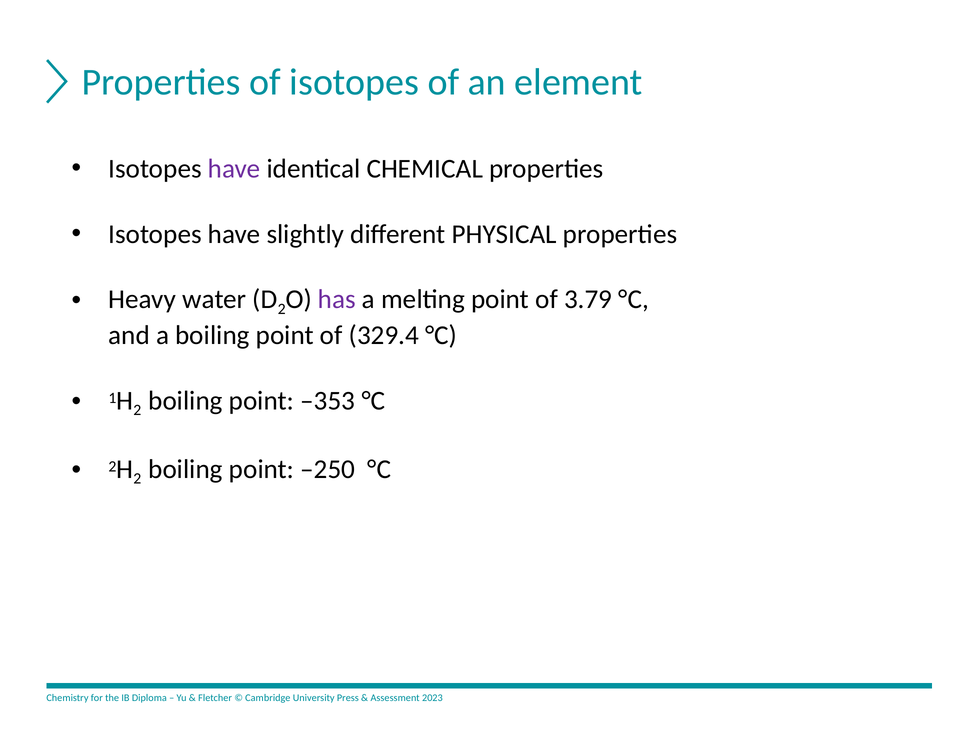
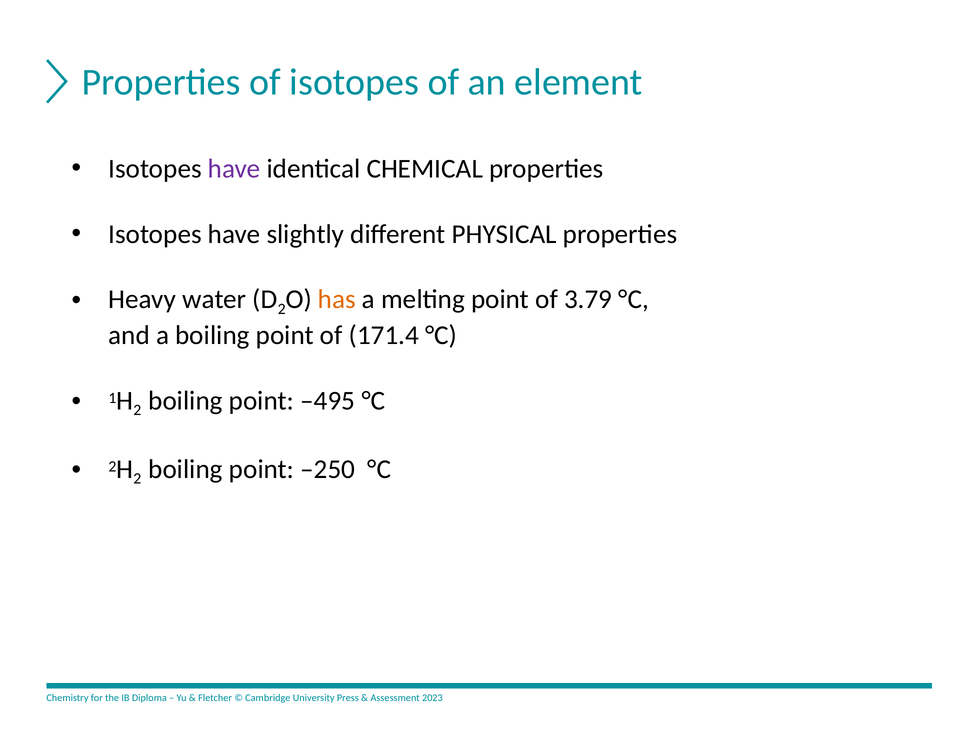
has colour: purple -> orange (337, 300)
329.4: 329.4 -> 171.4 (384, 336)
–353: –353 -> –495 (328, 401)
